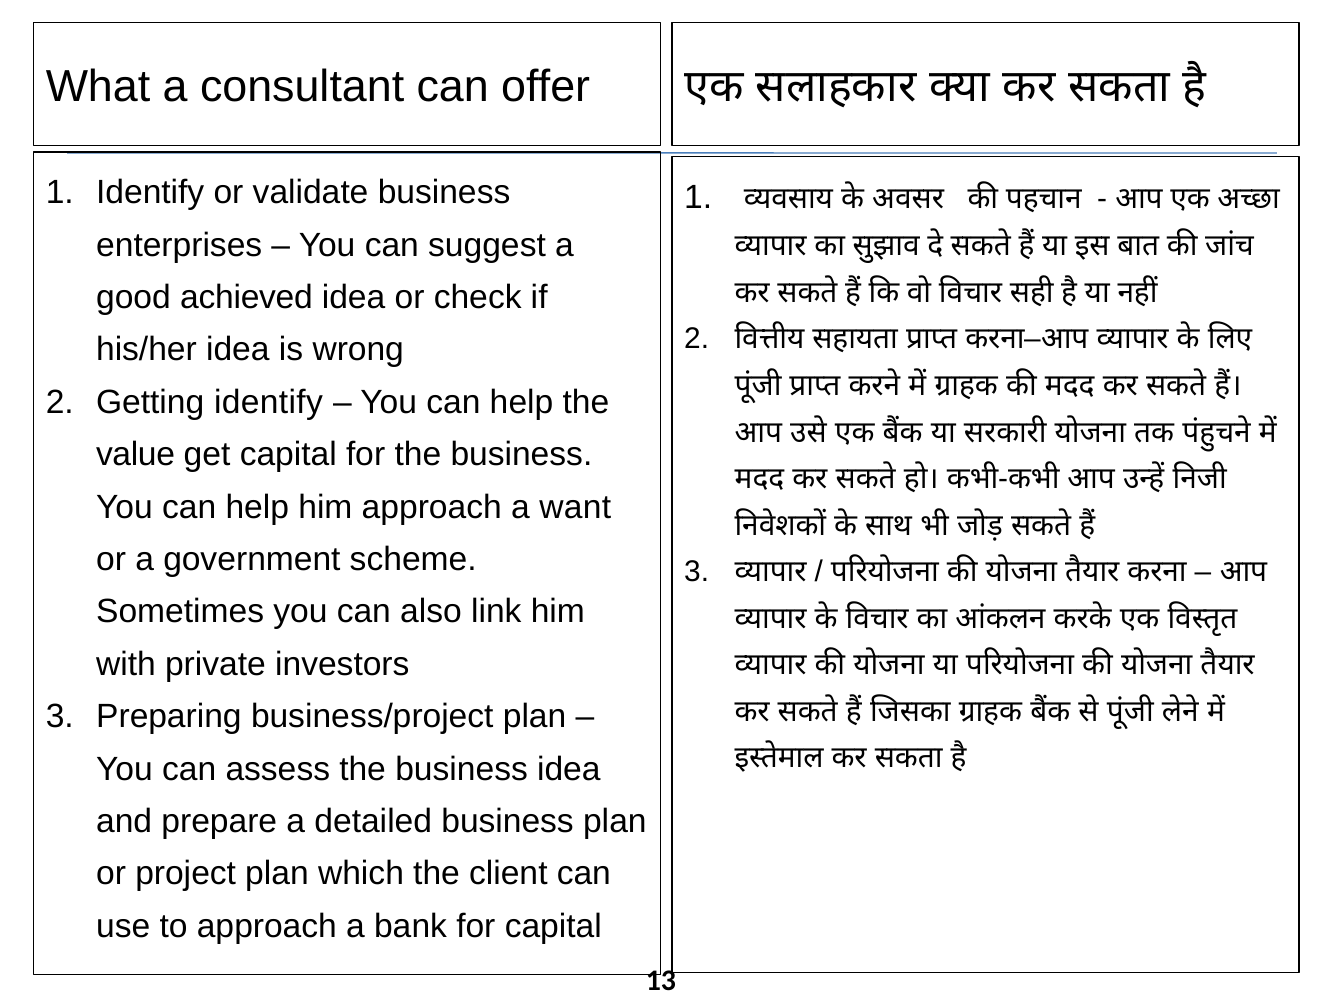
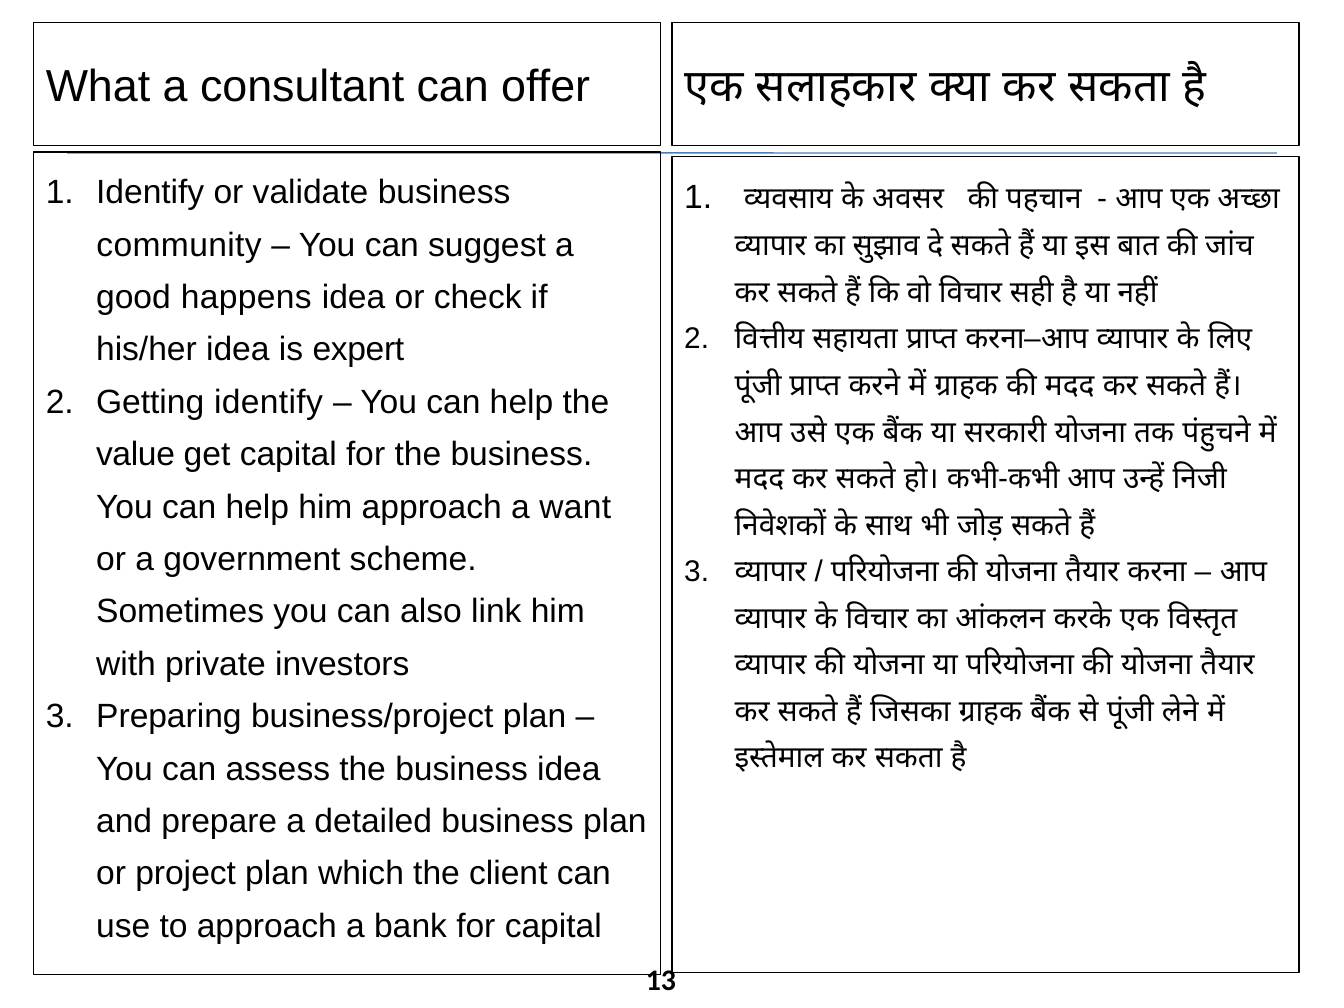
enterprises: enterprises -> community (179, 245)
achieved: achieved -> happens (246, 298)
wrong: wrong -> expert (358, 350)
